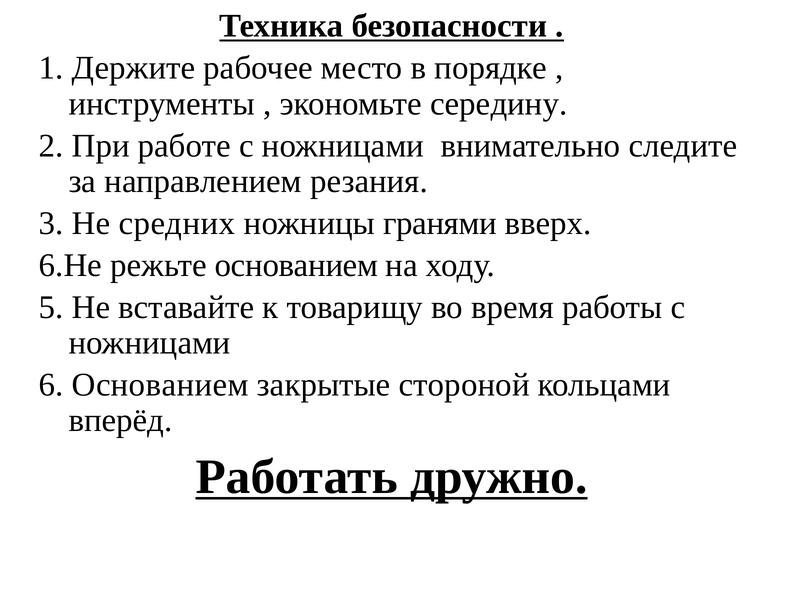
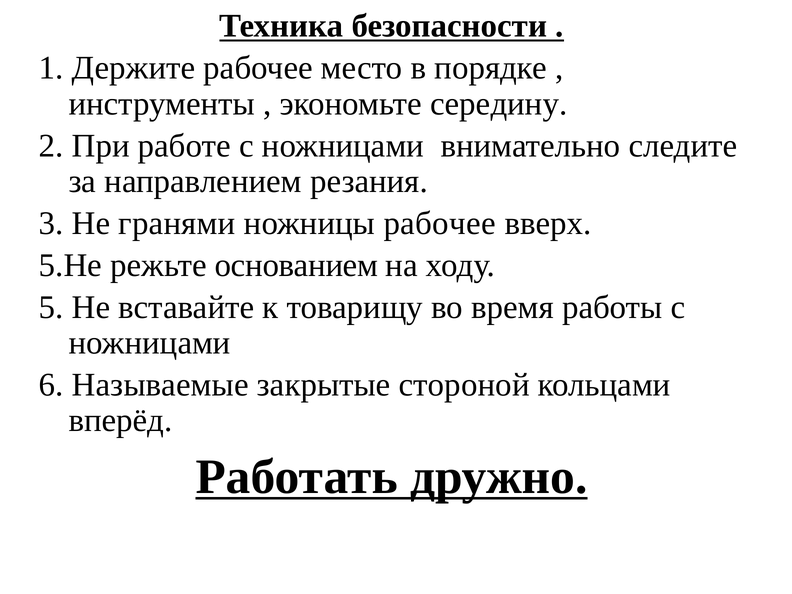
средних: средних -> гранями (177, 223)
ножницы гранями: гранями -> рабочее (440, 223)
6.Не: 6.Не -> 5.Не (70, 265)
6 Основанием: Основанием -> Называемые (160, 385)
